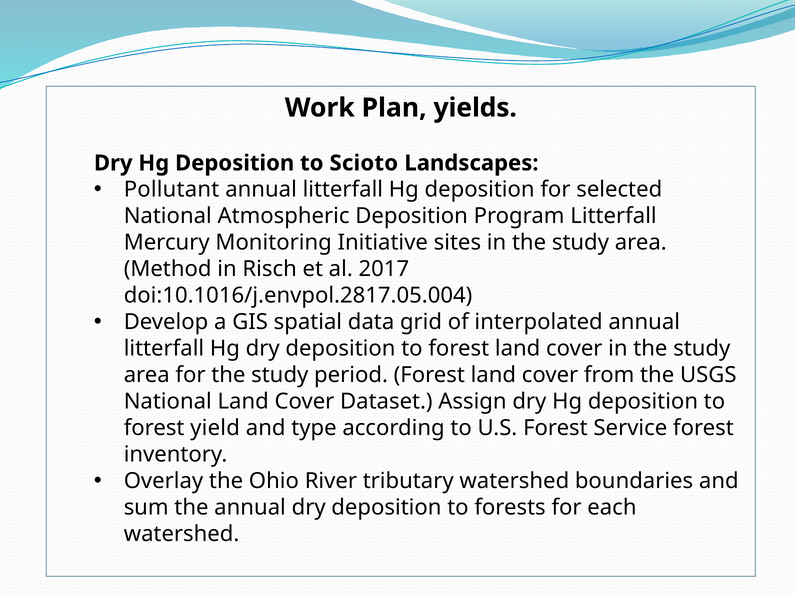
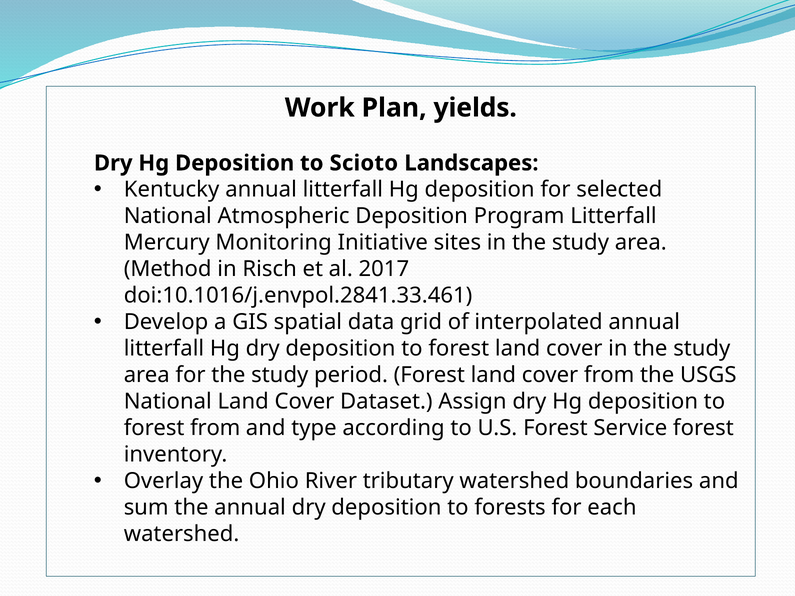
Pollutant: Pollutant -> Kentucky (172, 190)
doi:10.1016/j.envpol.2817.05.004: doi:10.1016/j.envpol.2817.05.004 -> doi:10.1016/j.envpol.2841.33.461 (298, 296)
forest yield: yield -> from (215, 428)
